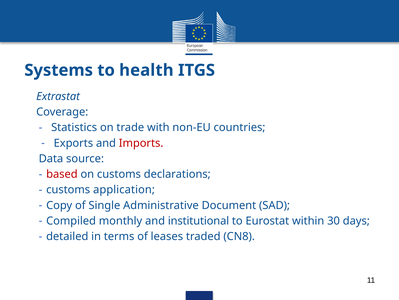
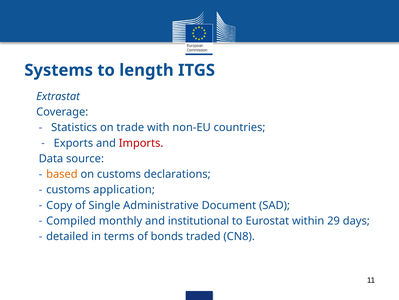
health: health -> length (146, 70)
based colour: red -> orange (62, 174)
30: 30 -> 29 (334, 220)
leases: leases -> bonds (167, 236)
